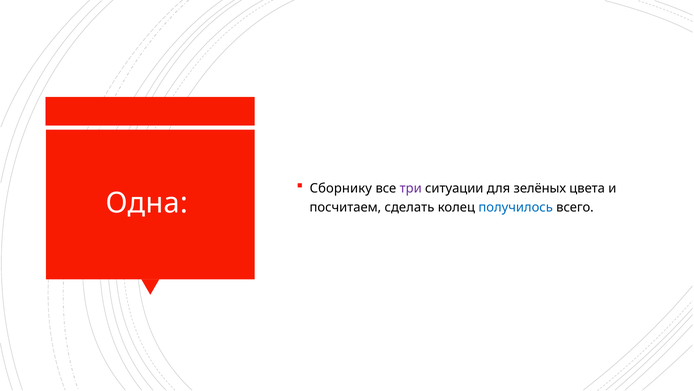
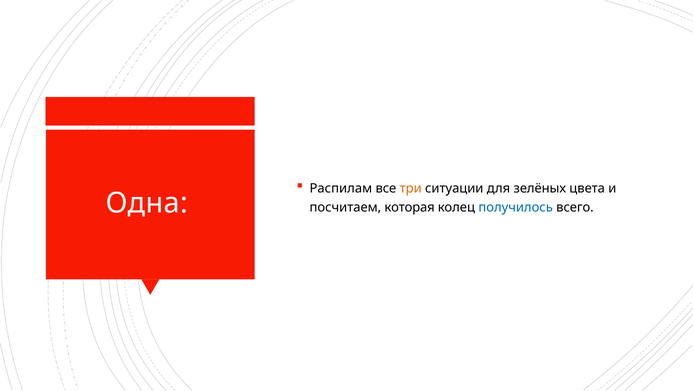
Сборнику: Сборнику -> Распилам (341, 188)
три colour: purple -> orange (411, 188)
сделать: сделать -> которая (410, 207)
